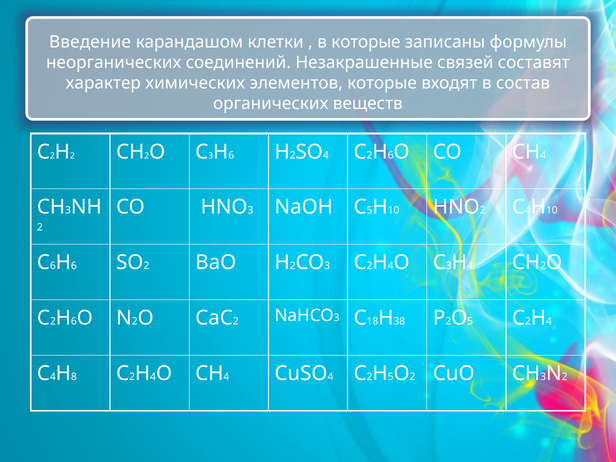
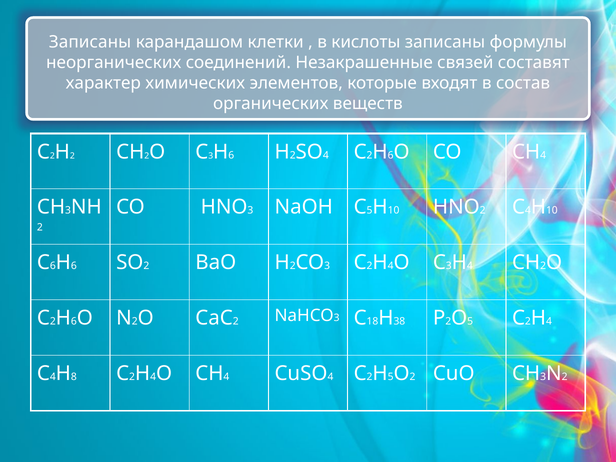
Введение: Введение -> Записаны (90, 42)
в которые: которые -> кислоты (366, 42)
